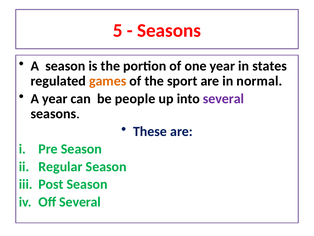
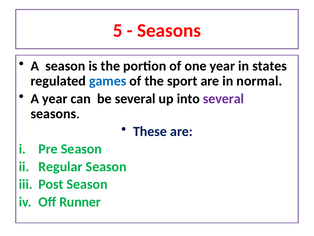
games colour: orange -> blue (108, 81)
be people: people -> several (135, 99)
Off Several: Several -> Runner (80, 202)
